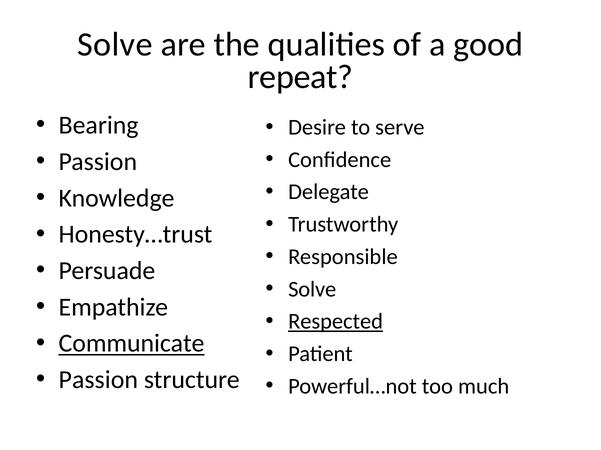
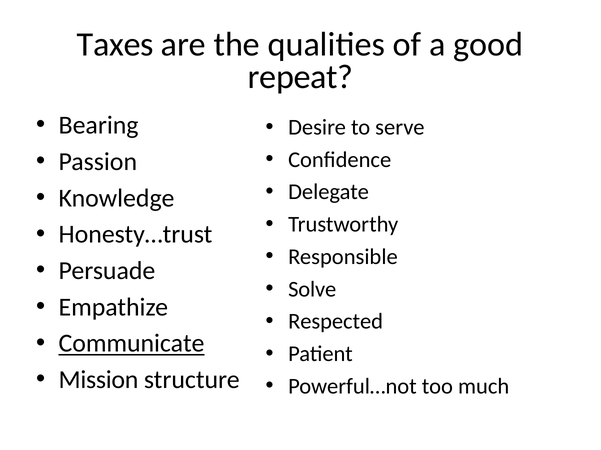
Solve: Solve -> Taxes (115, 44)
Respected underline: present -> none (336, 322)
Passion: Passion -> Mission (98, 380)
